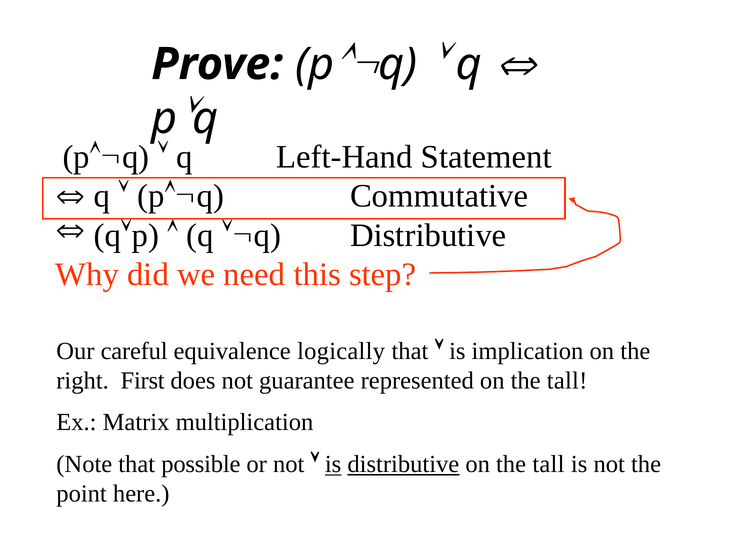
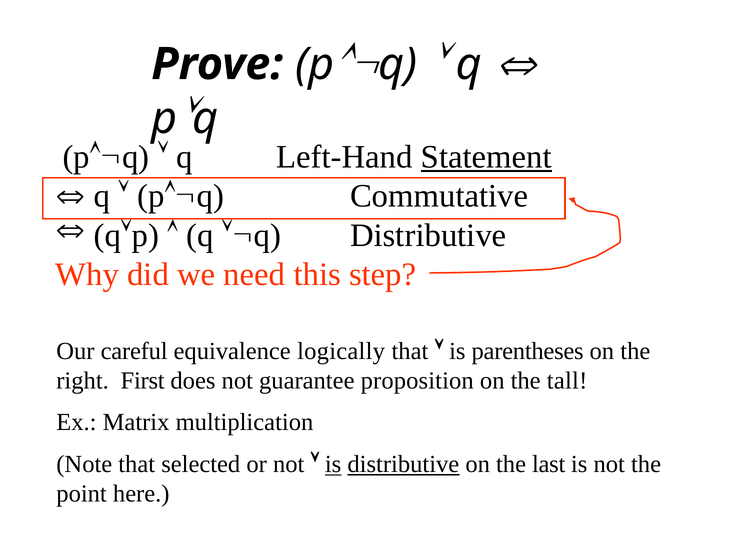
Statement underline: none -> present (486, 157)
implication: implication -> parentheses (528, 352)
represented: represented -> proposition (417, 381)
possible: possible -> selected (201, 465)
tall: tall -> last (549, 465)
